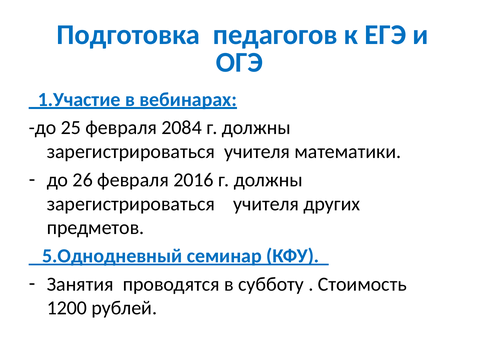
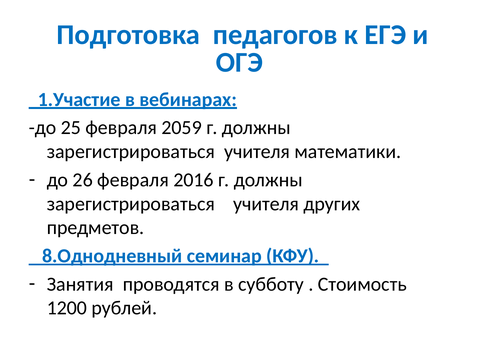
2084: 2084 -> 2059 (182, 128)
5.Однодневный: 5.Однодневный -> 8.Однодневный (112, 256)
